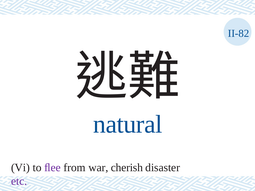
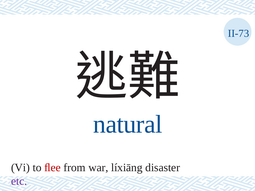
II-82: II-82 -> II-73 (239, 33)
ﬂee colour: purple -> red (53, 168)
cherish: cherish -> líxiāng (127, 168)
